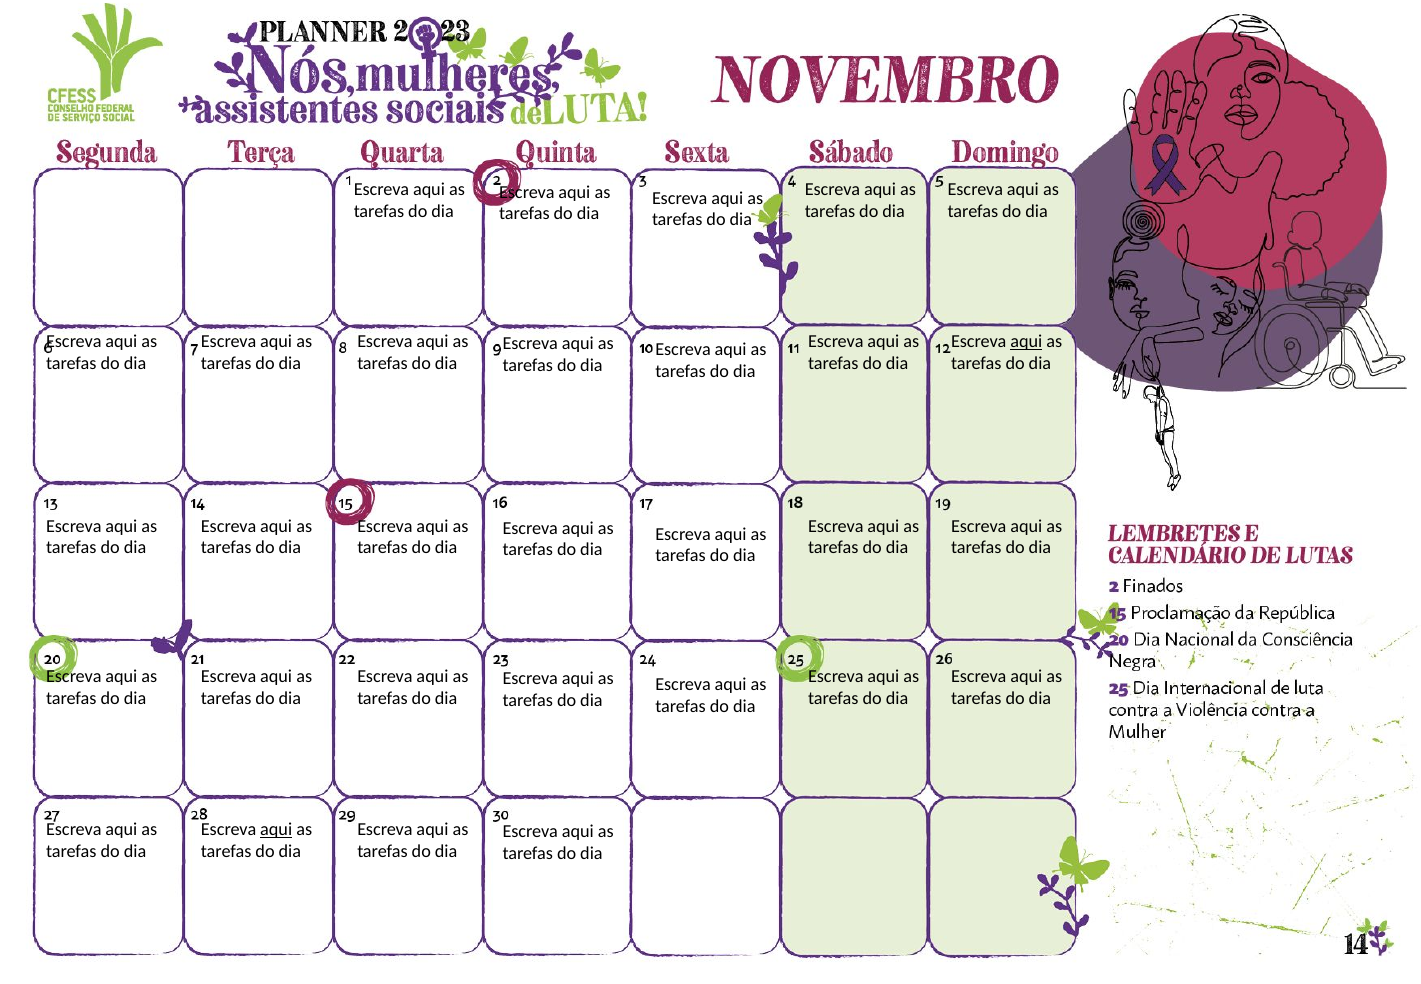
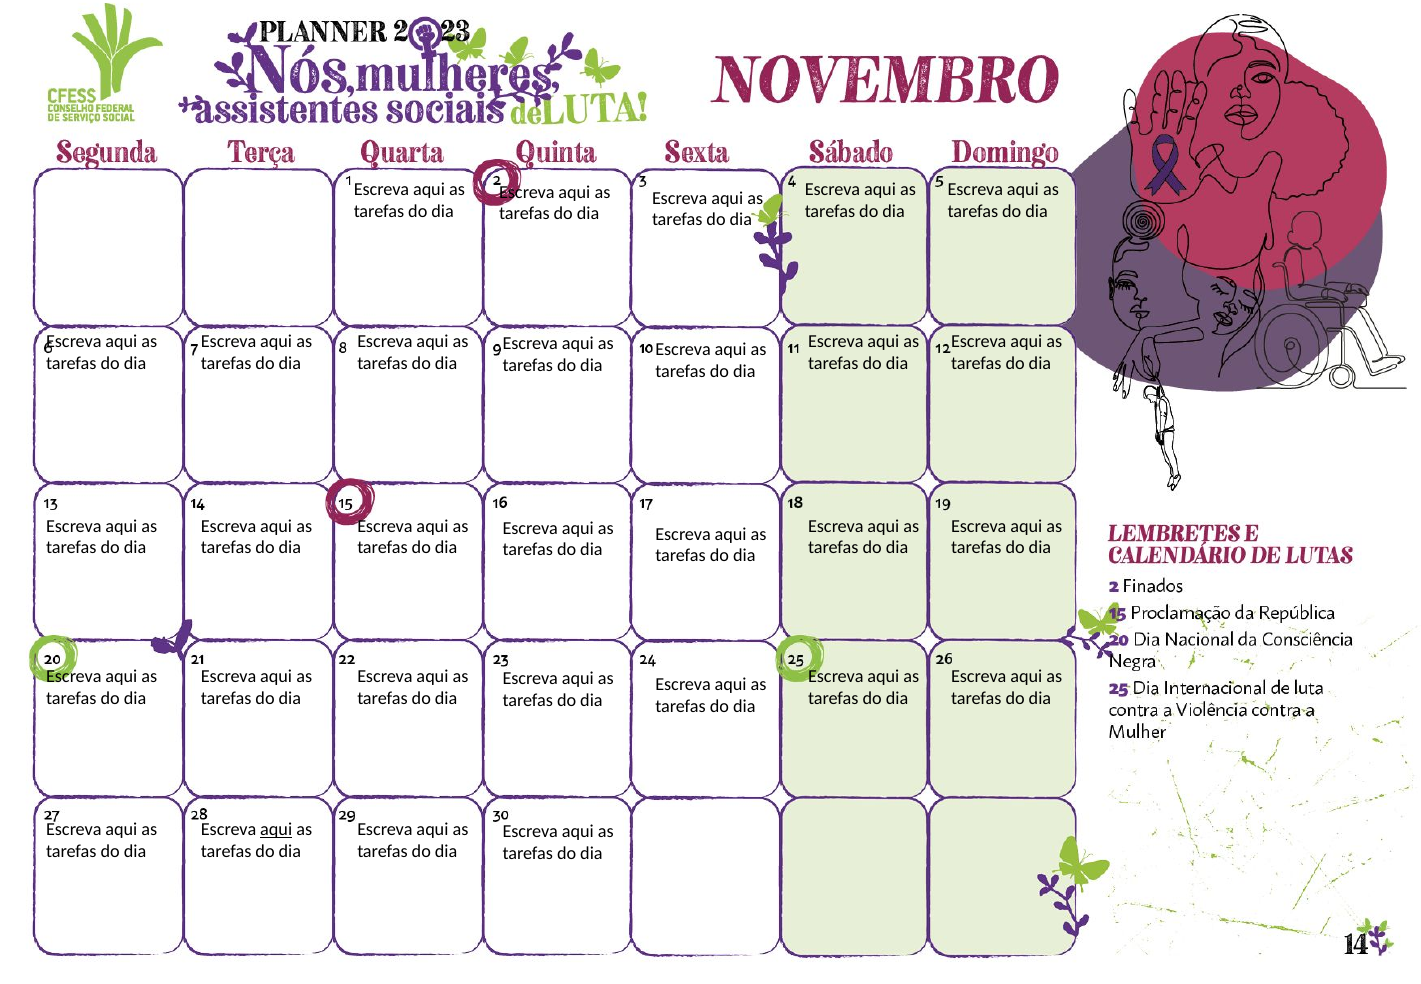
aqui underline: present -> none (1026, 342)
